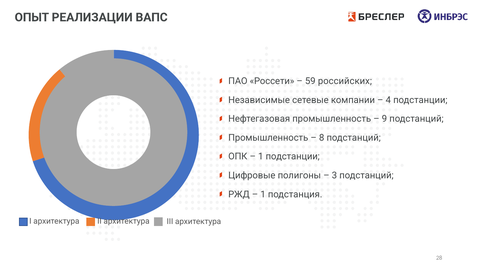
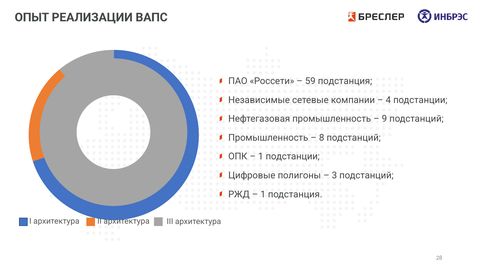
59 российских: российских -> подстанция (345, 81)
